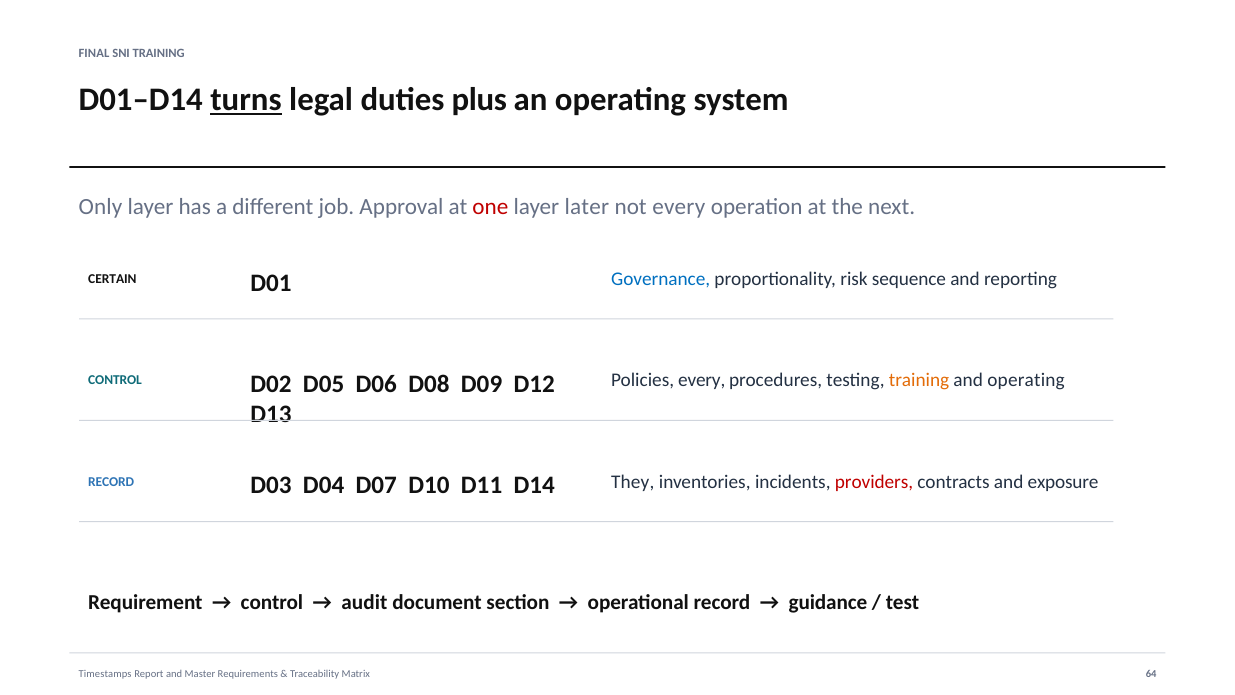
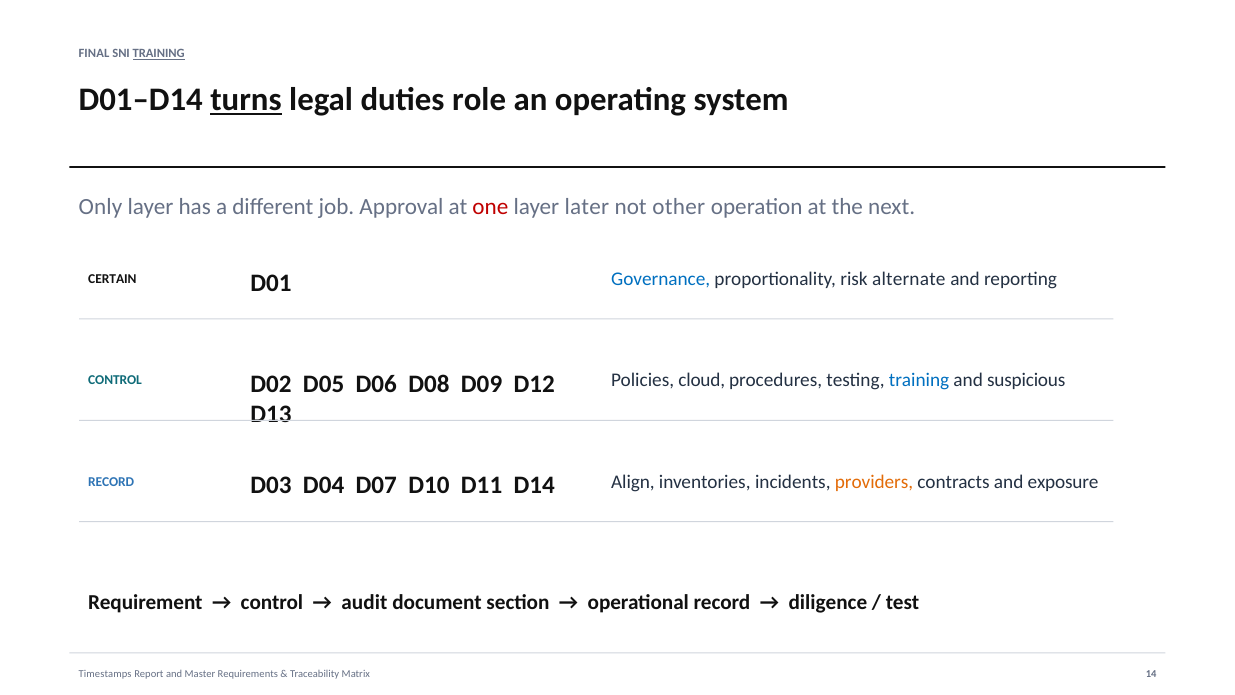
TRAINING underline: none -> present (159, 53)
plus: plus -> role (479, 100)
not every: every -> other (679, 207)
sequence: sequence -> alternate (909, 279)
Policies every: every -> cloud (702, 380)
training colour: orange -> blue (919, 380)
and operating: operating -> suspicious (1026, 380)
They: They -> Align (633, 482)
providers colour: red -> orange (874, 482)
guidance: guidance -> diligence (828, 602)
64: 64 -> 14 (1151, 674)
